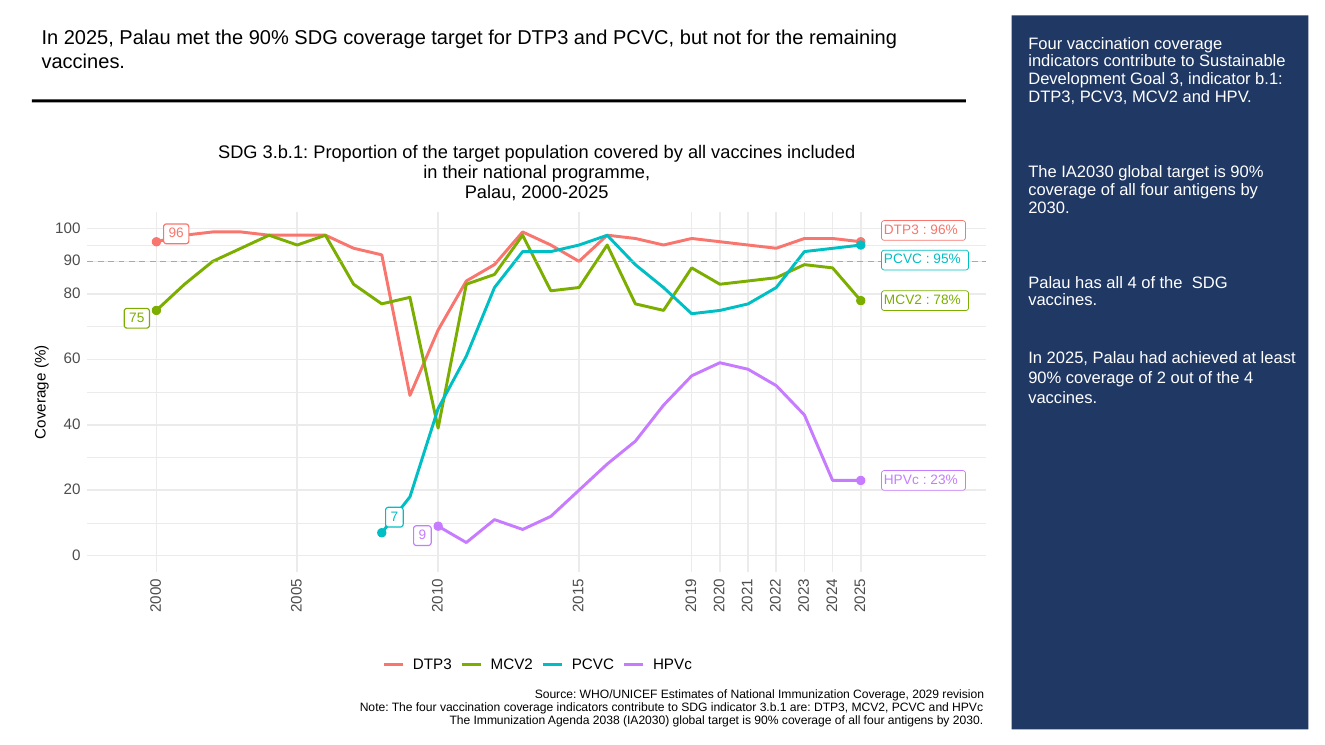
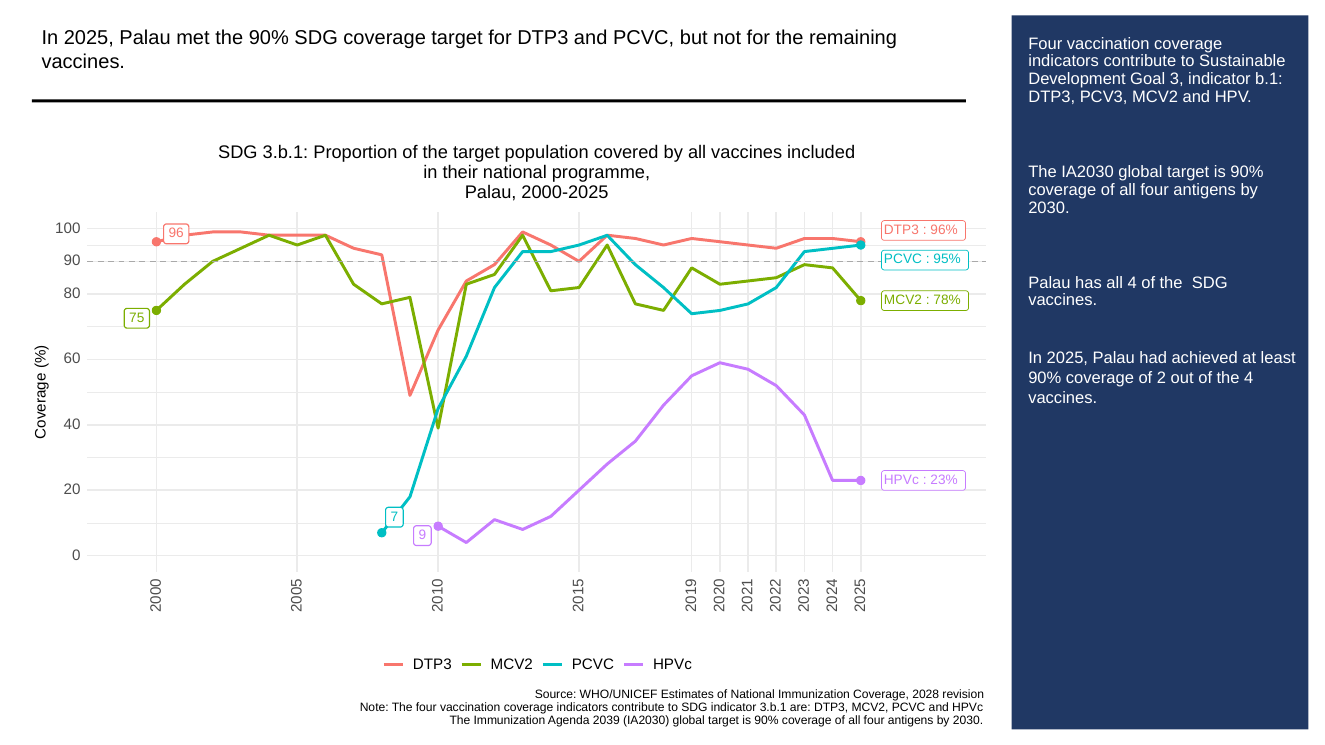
2029: 2029 -> 2028 (926, 695)
2038: 2038 -> 2039 (606, 721)
